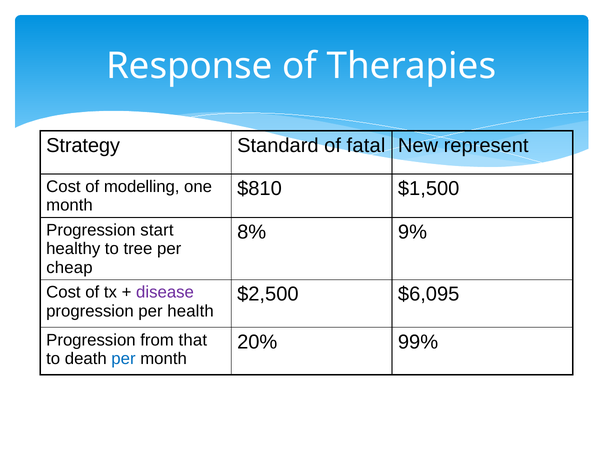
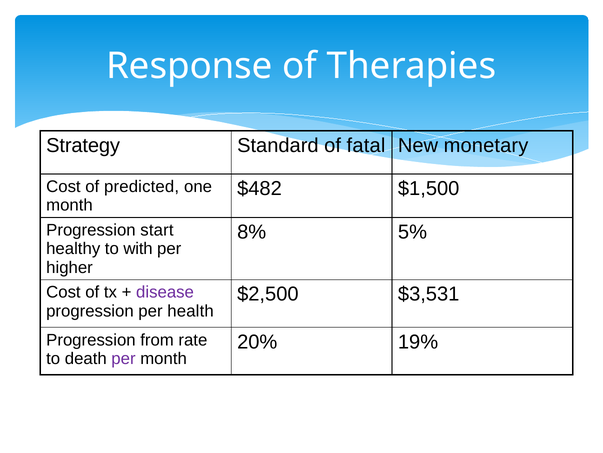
represent: represent -> monetary (486, 145)
modelling: modelling -> predicted (142, 186)
$810: $810 -> $482 (260, 188)
9%: 9% -> 5% (412, 232)
tree: tree -> with (138, 249)
cheap: cheap -> higher (70, 267)
$6,095: $6,095 -> $3,531 (429, 294)
that: that -> rate (193, 339)
99%: 99% -> 19% (418, 341)
per colour: blue -> purple (123, 358)
